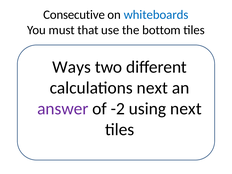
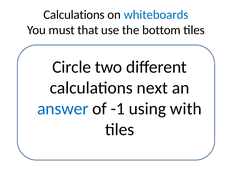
Consecutive: Consecutive -> Calculations (74, 15)
Ways: Ways -> Circle (72, 67)
answer colour: purple -> blue (63, 109)
-2: -2 -> -1 (118, 109)
using next: next -> with (186, 109)
